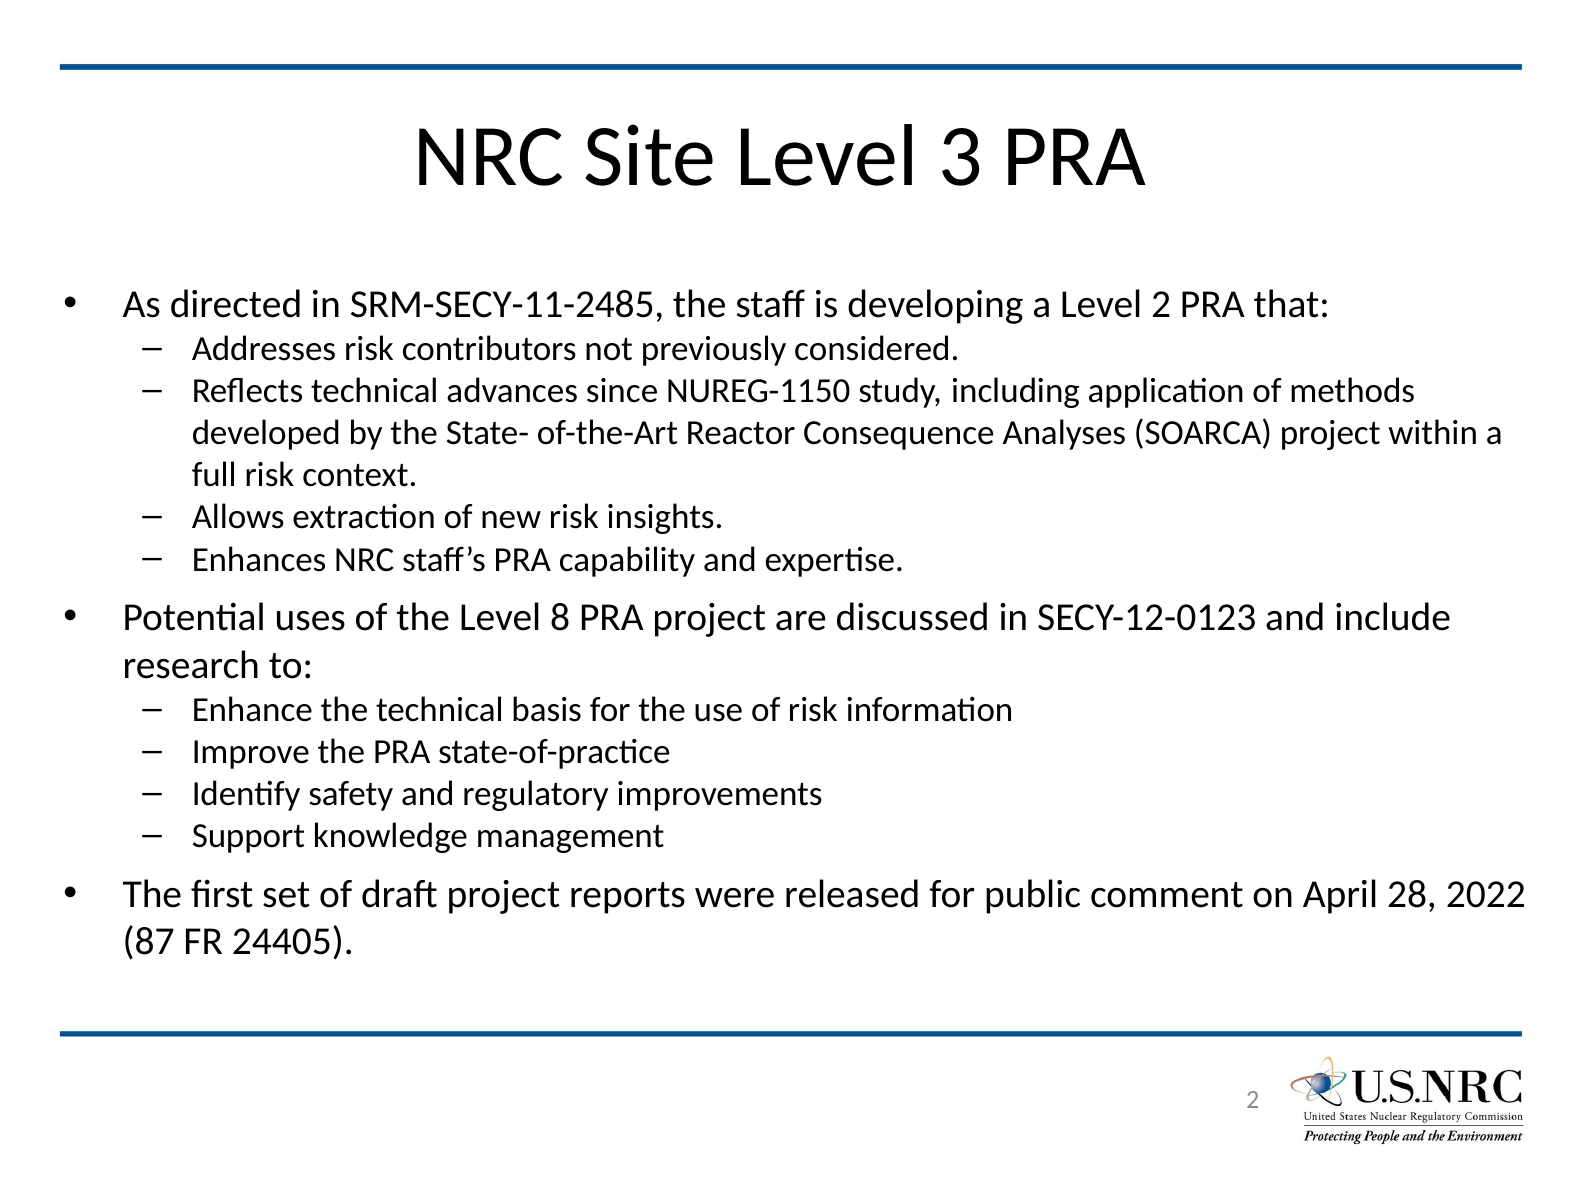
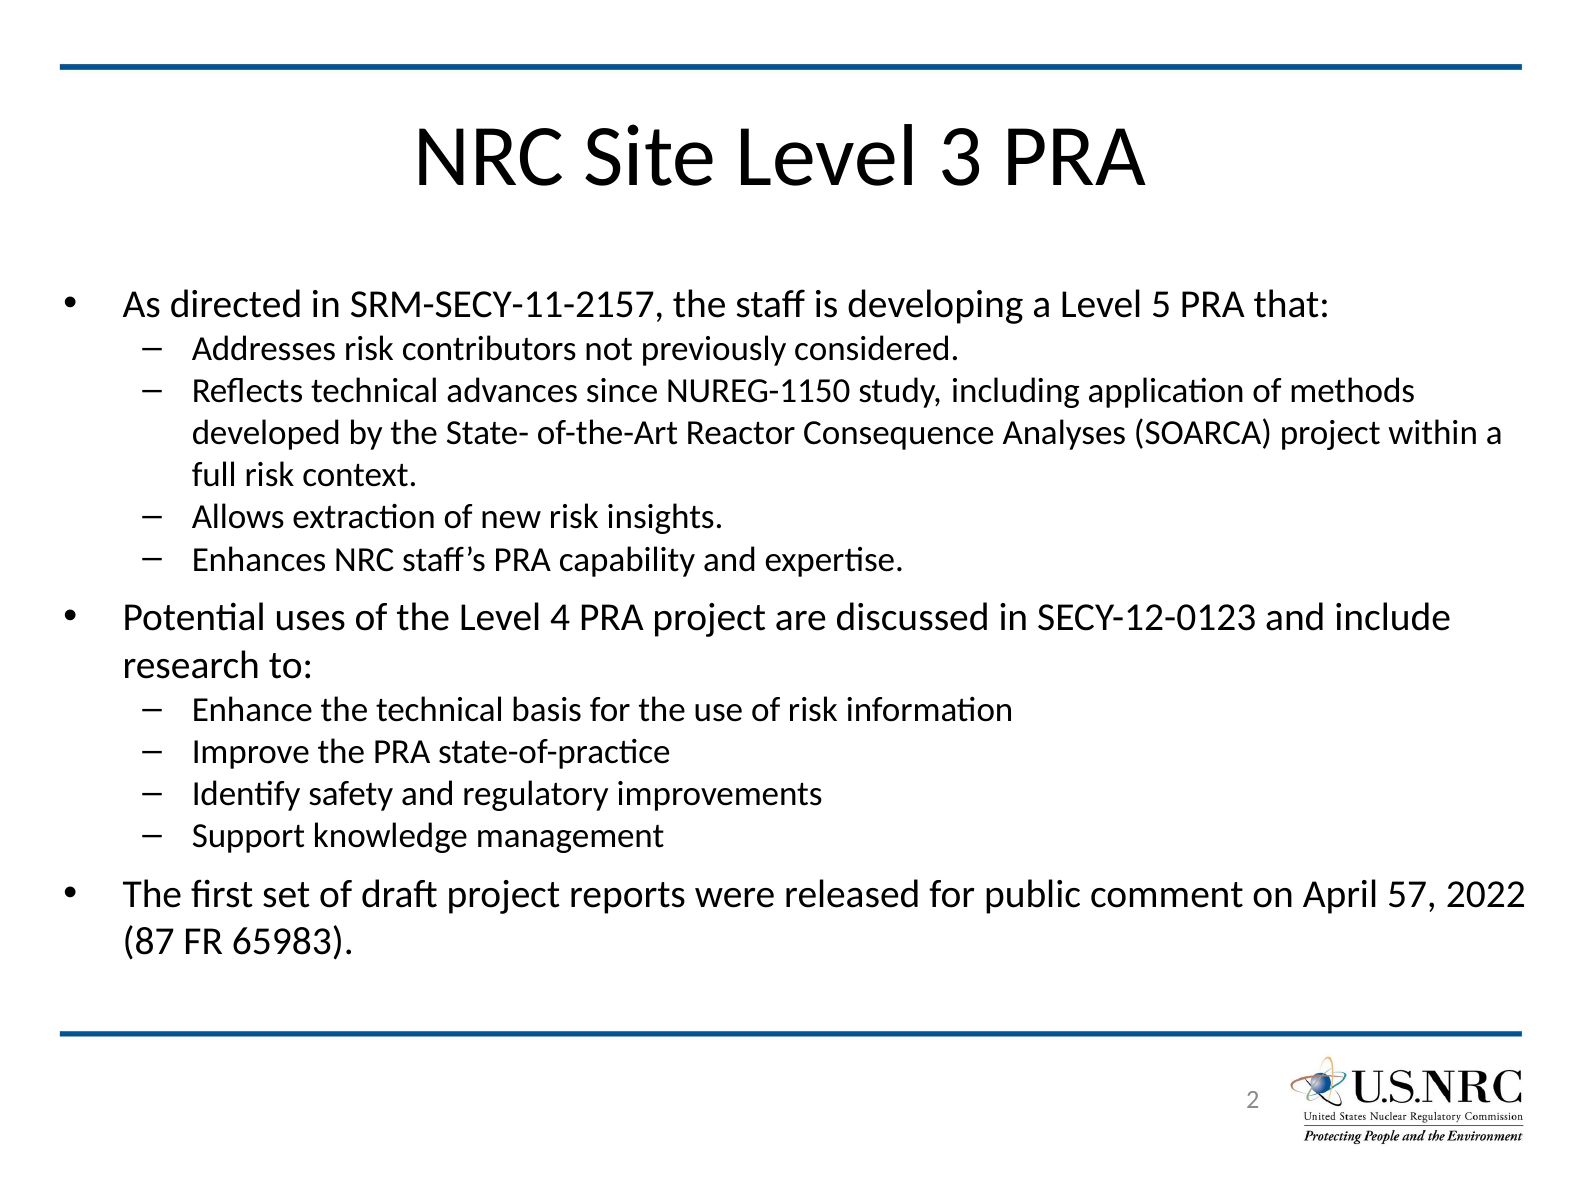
SRM-SECY-11-2485: SRM-SECY-11-2485 -> SRM-SECY-11-2157 (507, 304)
Level 2: 2 -> 5 (1161, 304)
8: 8 -> 4 (560, 618)
28: 28 -> 57 (1412, 894)
24405: 24405 -> 65983 (293, 942)
